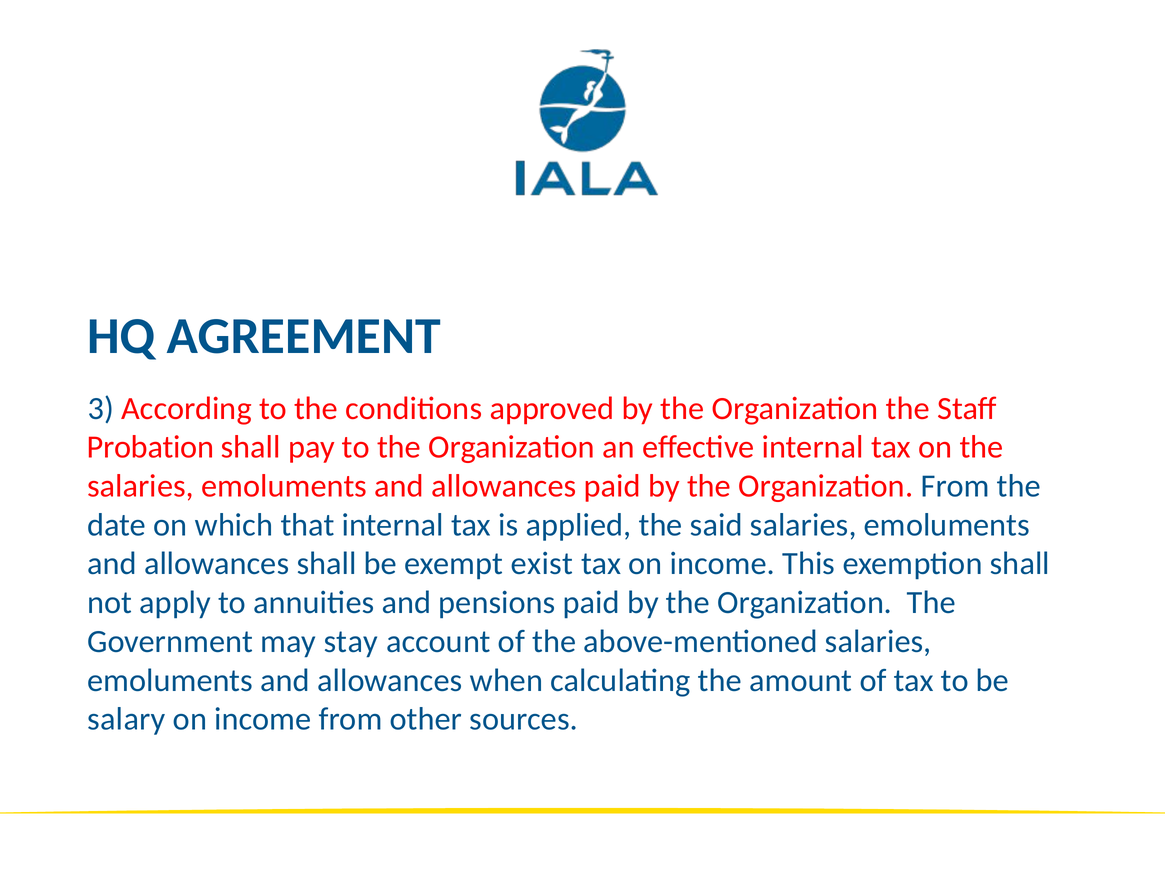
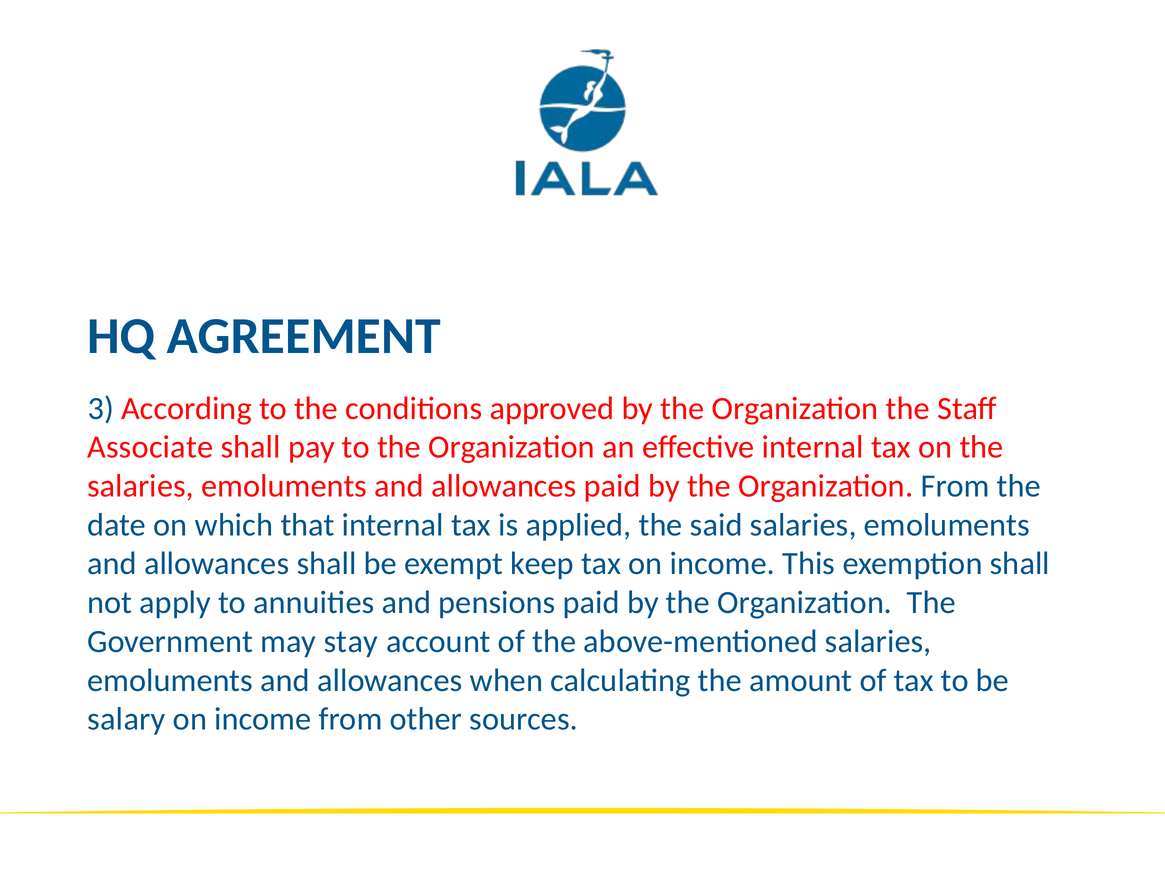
Probation: Probation -> Associate (150, 447)
exist: exist -> keep (542, 564)
